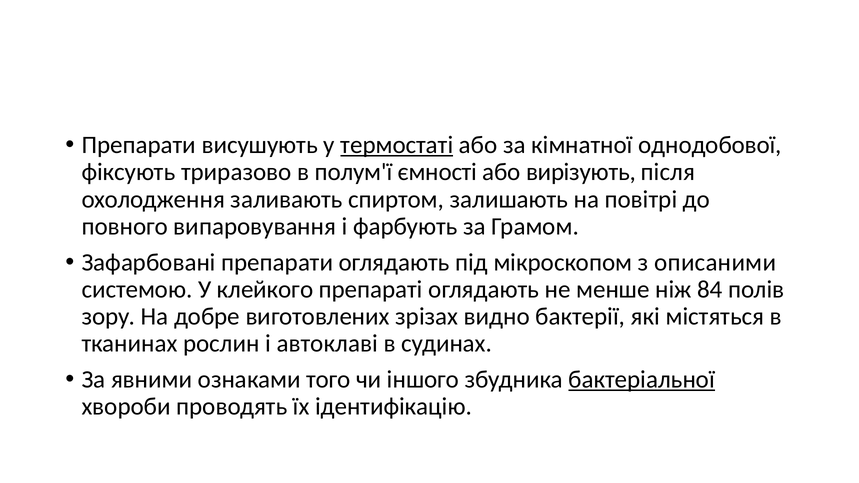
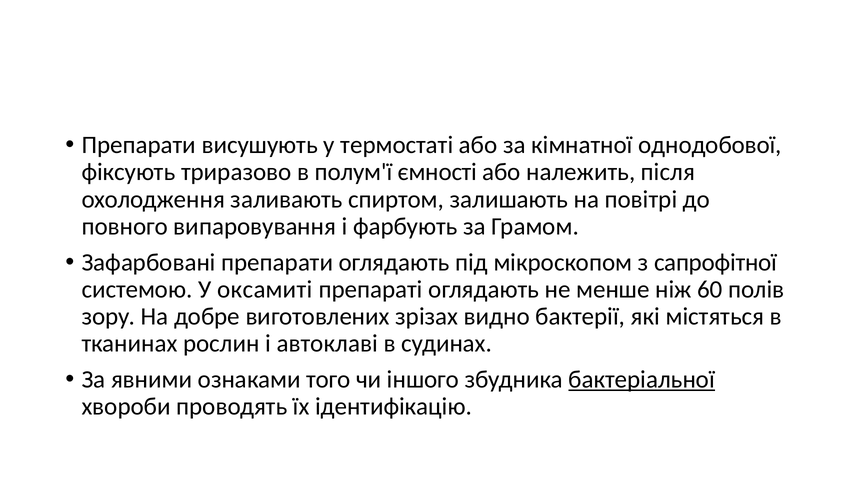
термостаті underline: present -> none (397, 145)
вирізують: вирізують -> належить (581, 172)
описаними: описаними -> сапрофітної (716, 262)
клейкого: клейкого -> оксамиті (265, 290)
84: 84 -> 60 (710, 290)
